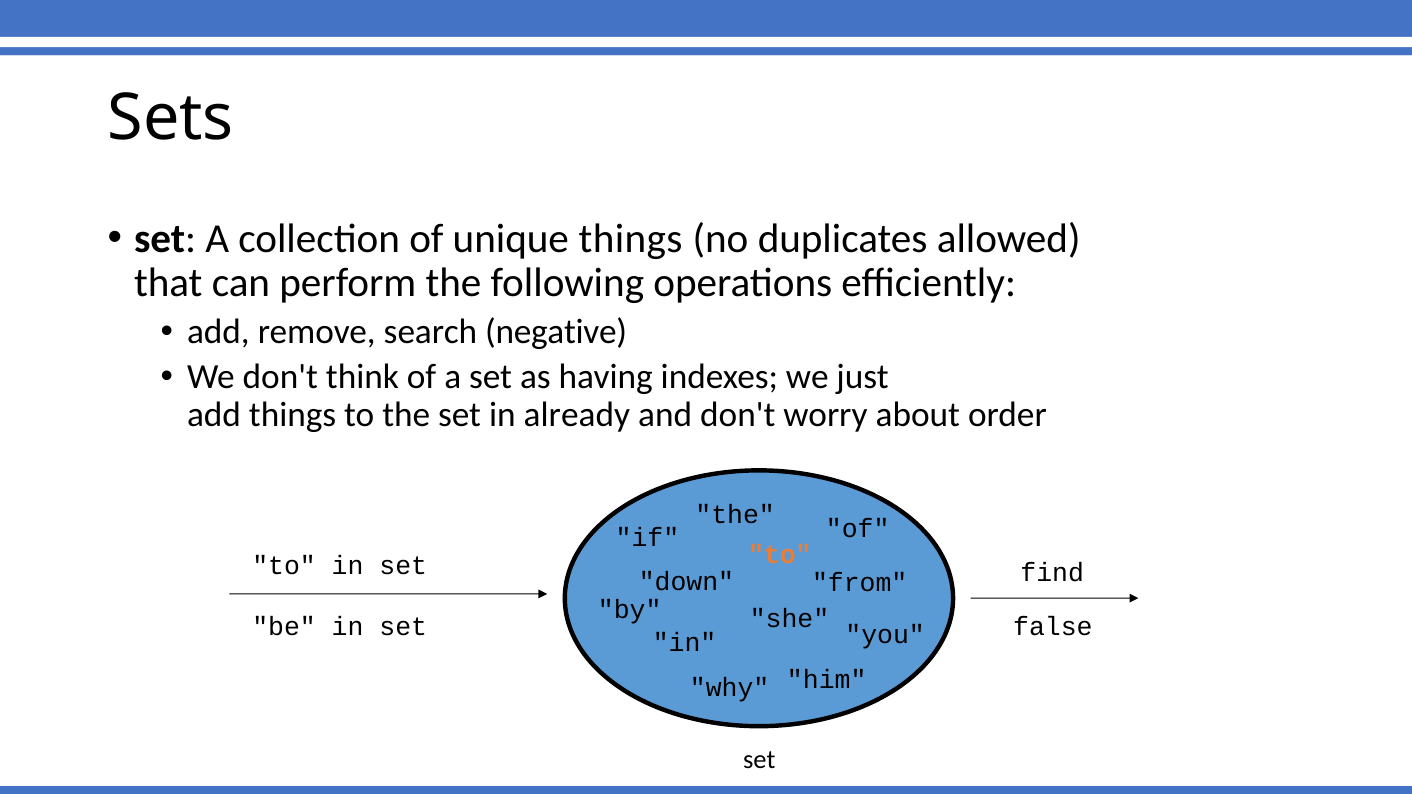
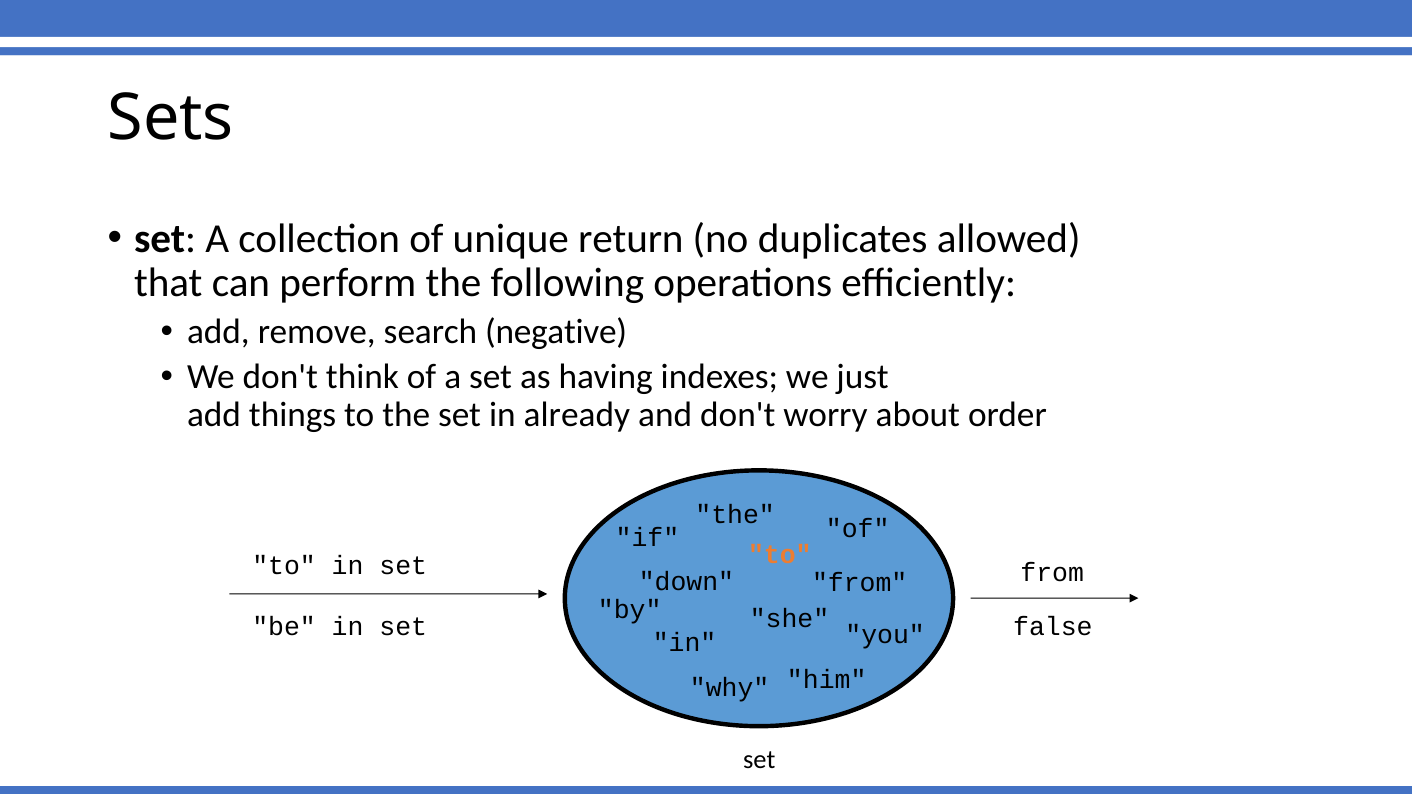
unique things: things -> return (631, 239)
set find: find -> from (1052, 573)
